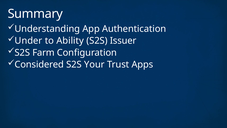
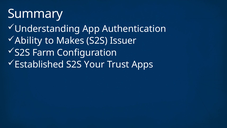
Under: Under -> Ability (28, 41)
Ability: Ability -> Makes (70, 41)
Considered: Considered -> Established (39, 64)
